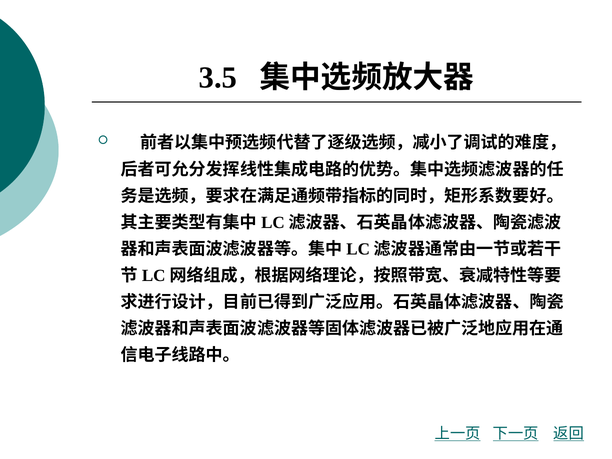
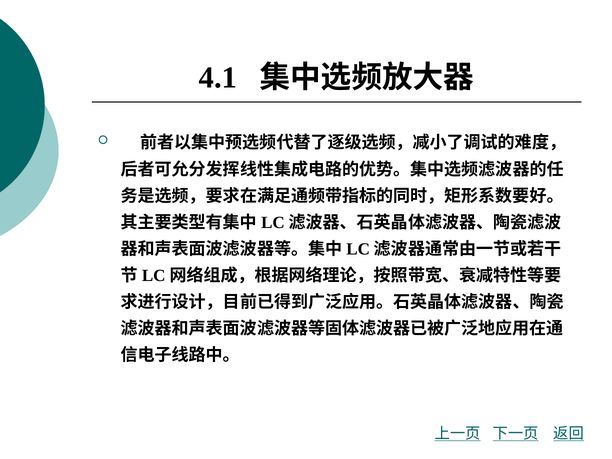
3.5: 3.5 -> 4.1 (218, 77)
